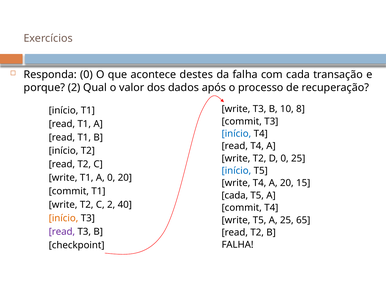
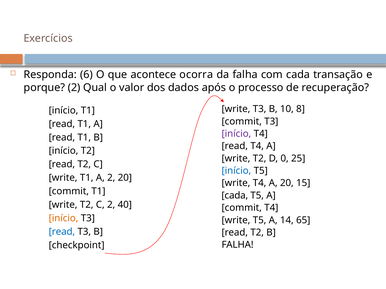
Responda 0: 0 -> 6 (87, 75)
destes: destes -> ocorra (196, 75)
início colour: blue -> purple (236, 134)
A 0: 0 -> 2 (111, 178)
A 25: 25 -> 14 (287, 220)
read colour: purple -> blue (62, 232)
